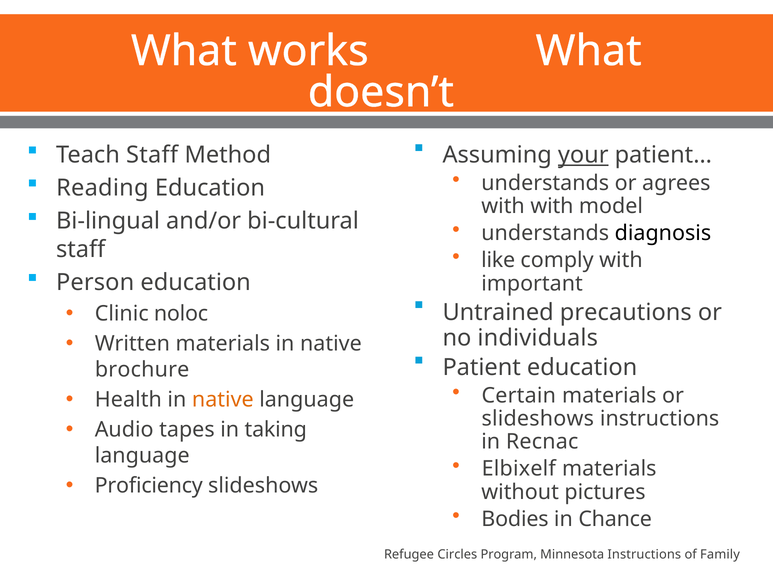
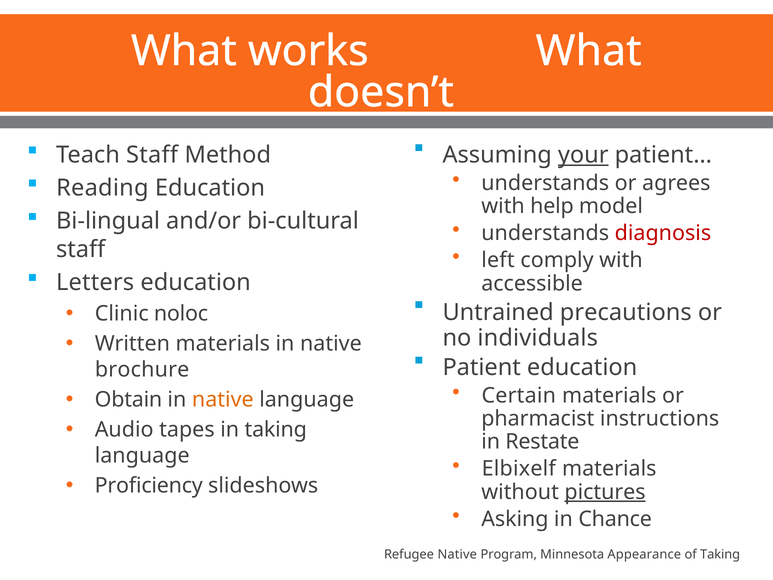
with with: with -> help (552, 206)
diagnosis colour: black -> red (663, 233)
like: like -> left (498, 260)
Person: Person -> Letters (95, 282)
important: important -> accessible (532, 283)
Health: Health -> Obtain (128, 400)
slideshows: slideshows -> pharmacist (538, 418)
Recnac: Recnac -> Restate (542, 442)
pictures underline: none -> present (605, 492)
Bodies: Bodies -> Asking (515, 519)
Refugee Circles: Circles -> Native (457, 554)
Minnesota Instructions: Instructions -> Appearance (644, 554)
of Family: Family -> Taking (720, 554)
